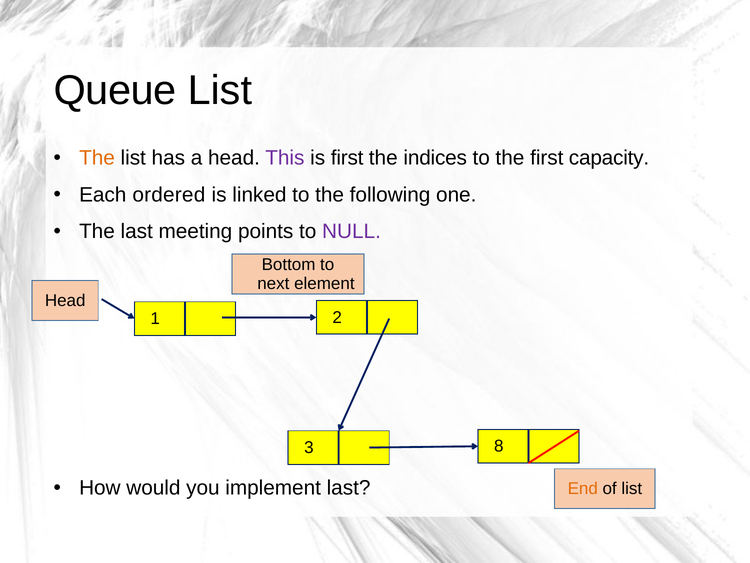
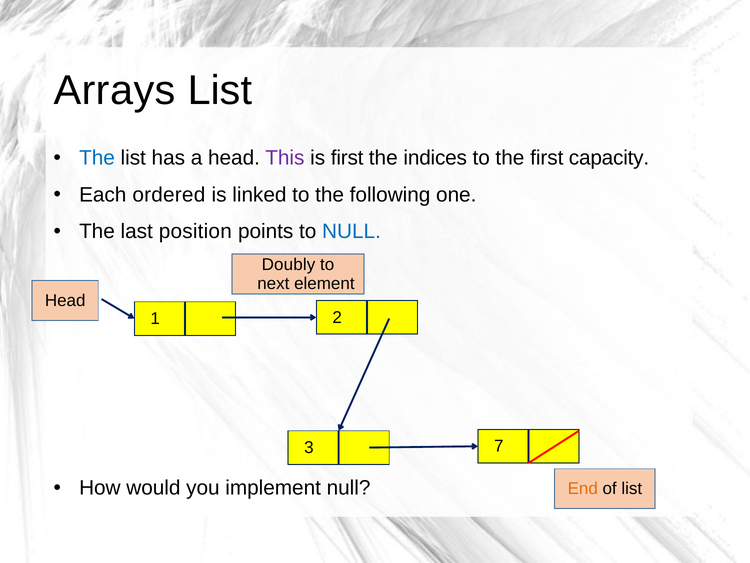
Queue: Queue -> Arrays (115, 91)
The colour: orange -> blue (97, 158)
meeting: meeting -> position (195, 231)
NULL colour: purple -> blue (351, 231)
Bottom: Bottom -> Doubly (288, 264)
8: 8 -> 7 (499, 446)
implement last: last -> null (349, 488)
